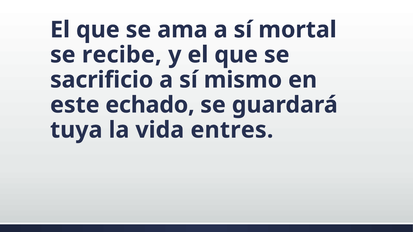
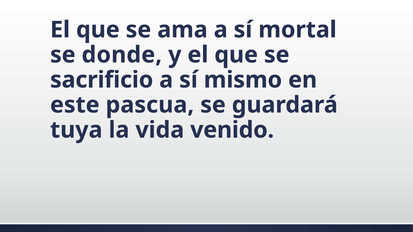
recibe: recibe -> donde (122, 55)
echado: echado -> pascua (150, 105)
entres: entres -> venido (232, 130)
